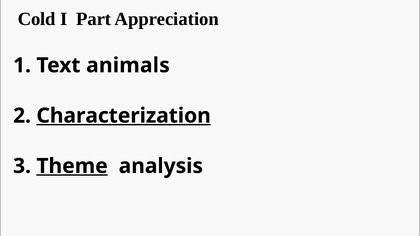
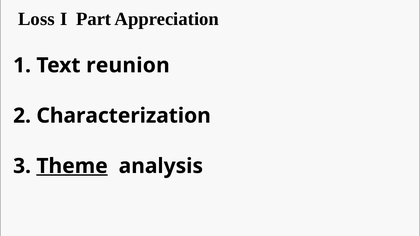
Cold: Cold -> Loss (36, 19)
animals: animals -> reunion (128, 65)
Characterization underline: present -> none (124, 116)
